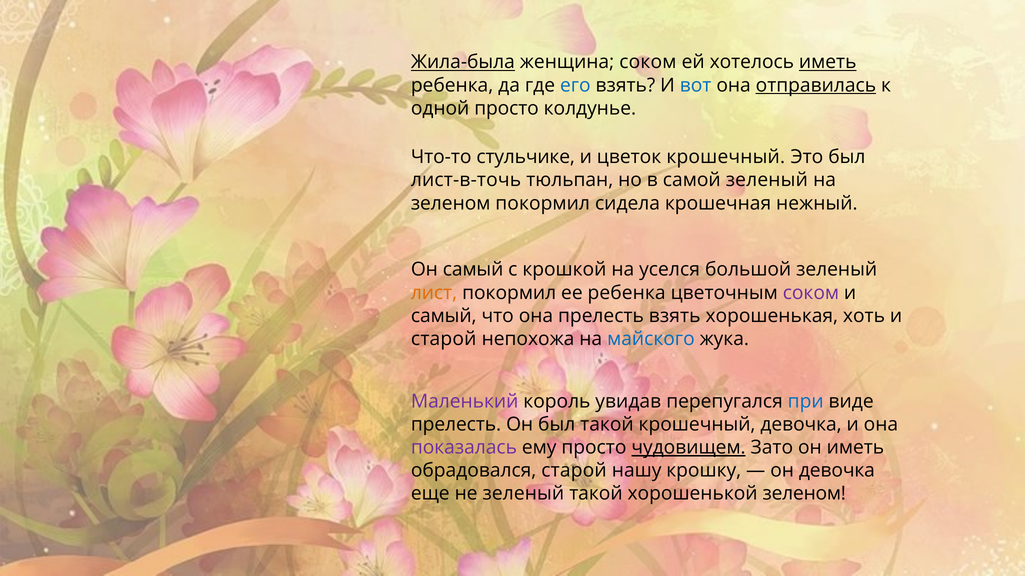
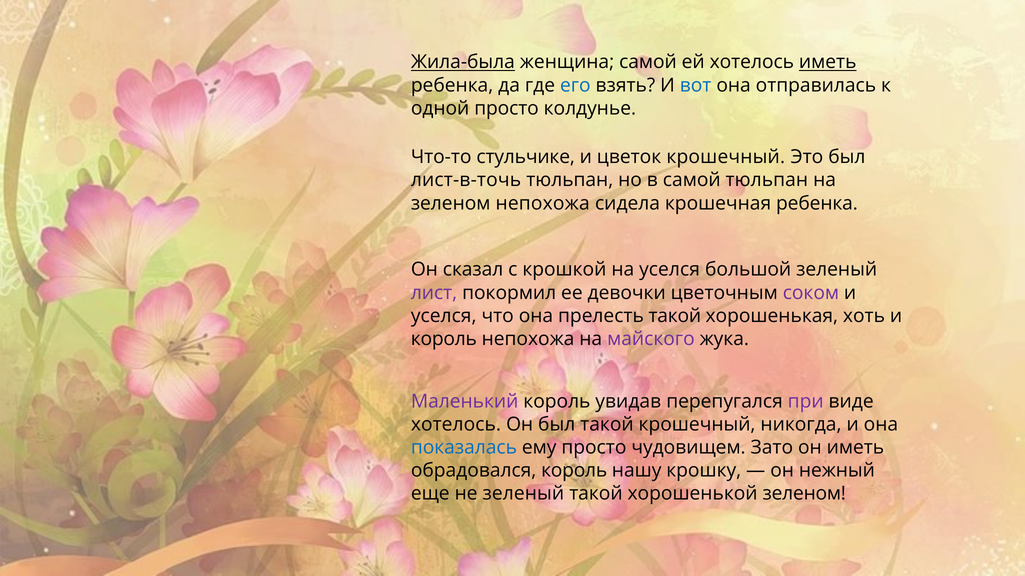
женщина соком: соком -> самой (648, 62)
отправилась underline: present -> none (816, 85)
самой зеленый: зеленый -> тюльпан (767, 180)
зеленом покормил: покормил -> непохожа (543, 203)
крошечная нежный: нежный -> ребенка (817, 203)
Он самый: самый -> сказал (473, 270)
лист colour: orange -> purple (434, 293)
ее ребенка: ребенка -> девочки (627, 293)
самый: самый -> уселся (444, 316)
прелесть взять: взять -> такой (675, 316)
старой: старой -> король (444, 339)
майского colour: blue -> purple (651, 339)
при colour: blue -> purple (806, 402)
прелесть: прелесть -> хотелось (456, 425)
крошечный девочка: девочка -> никогда (801, 425)
показалась colour: purple -> blue (464, 448)
чудовищем underline: present -> none (689, 448)
обрадовался старой: старой -> король (574, 471)
он девочка: девочка -> нежный (837, 471)
